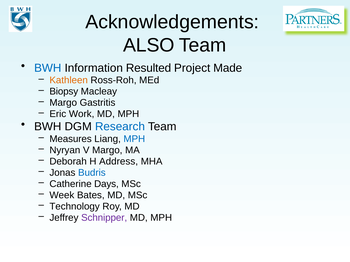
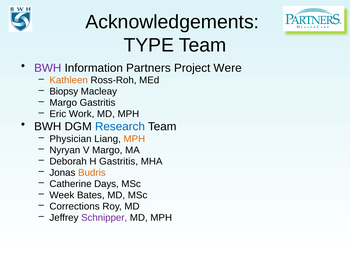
ALSO: ALSO -> TYPE (149, 45)
BWH colour: blue -> purple (48, 68)
Resulted: Resulted -> Partners (148, 68)
Made: Made -> Were (228, 68)
Measures: Measures -> Physician (70, 139)
MPH colour: blue -> orange (134, 139)
H Address: Address -> Gastritis (119, 162)
Budris colour: blue -> orange (92, 173)
Technology: Technology -> Corrections (75, 207)
